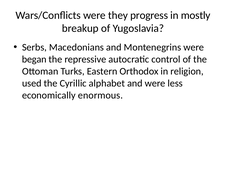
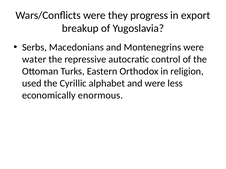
mostly: mostly -> export (196, 15)
began: began -> water (34, 59)
